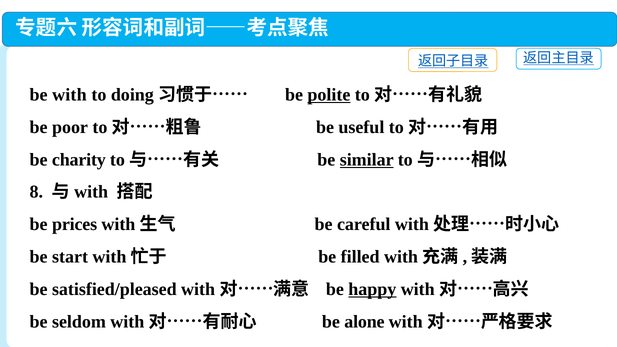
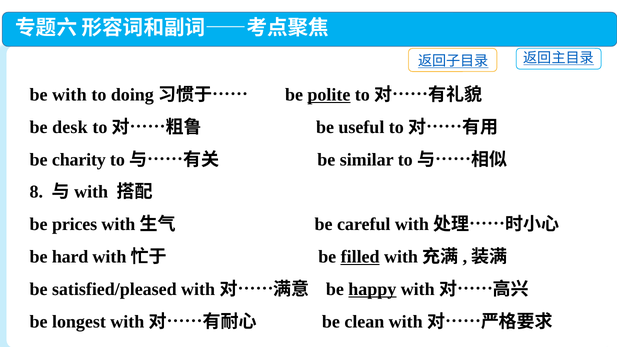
poor: poor -> desk (70, 127)
similar underline: present -> none (367, 160)
start: start -> hard (70, 257)
filled underline: none -> present (360, 257)
seldom: seldom -> longest (79, 322)
alone: alone -> clean (364, 322)
